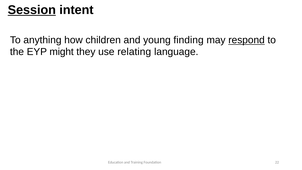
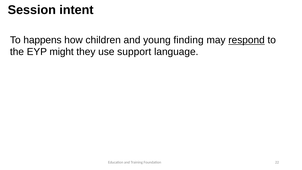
Session underline: present -> none (32, 10)
anything: anything -> happens (42, 40)
relating: relating -> support (134, 52)
